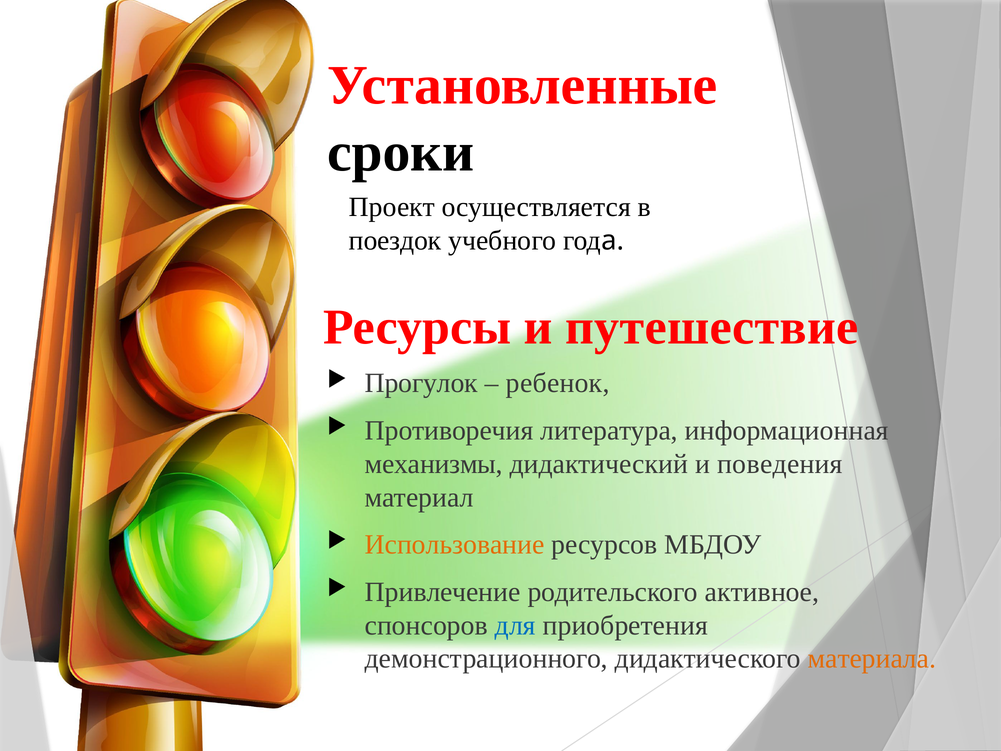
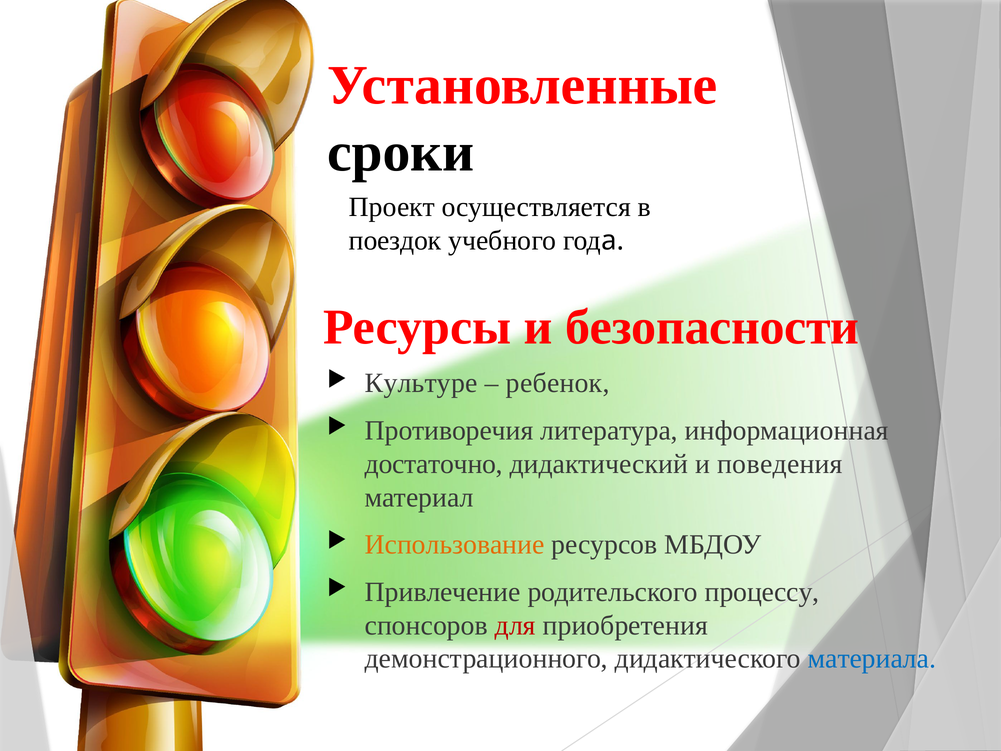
путешествие: путешествие -> безопасности (712, 327)
Прогулок: Прогулок -> Культуре (421, 383)
механизмы: механизмы -> достаточно (434, 464)
активное: активное -> процессу (762, 592)
для colour: blue -> red (515, 625)
материала colour: orange -> blue (872, 659)
